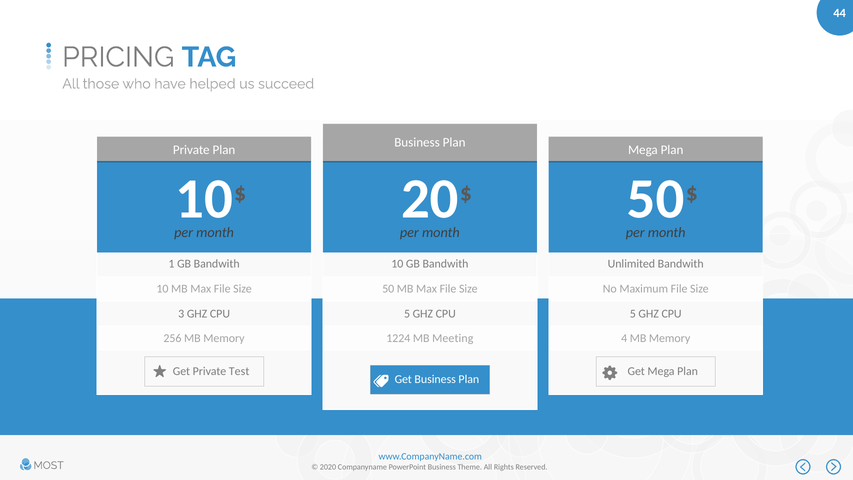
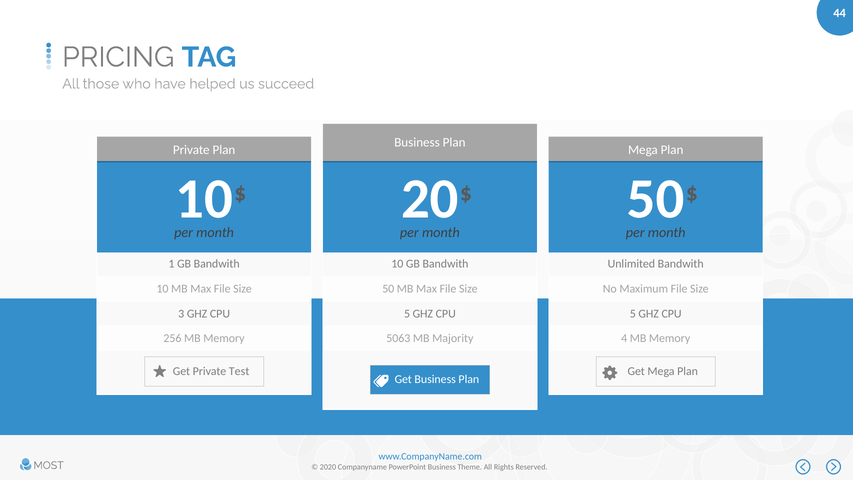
1224: 1224 -> 5063 (398, 338)
Meeting: Meeting -> Majority (453, 338)
